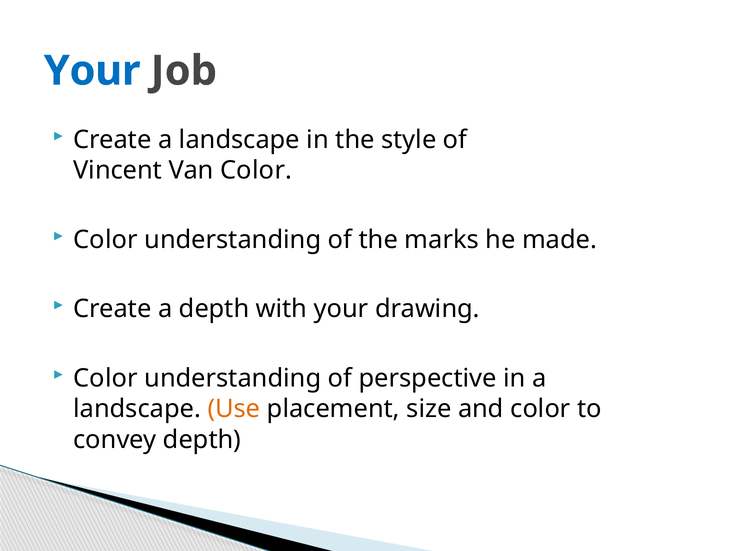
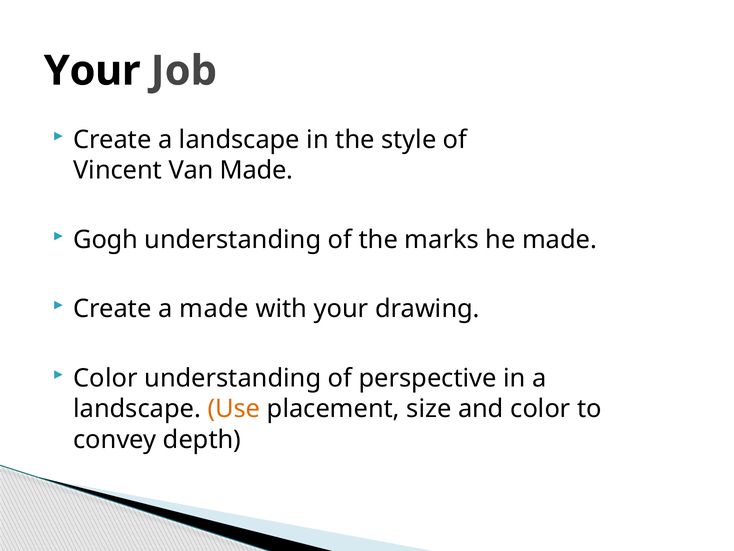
Your colour: blue -> black (92, 71)
Van Color: Color -> Made (256, 170)
Color: Color -> Gogh (106, 239)
a depth: depth -> made (214, 309)
